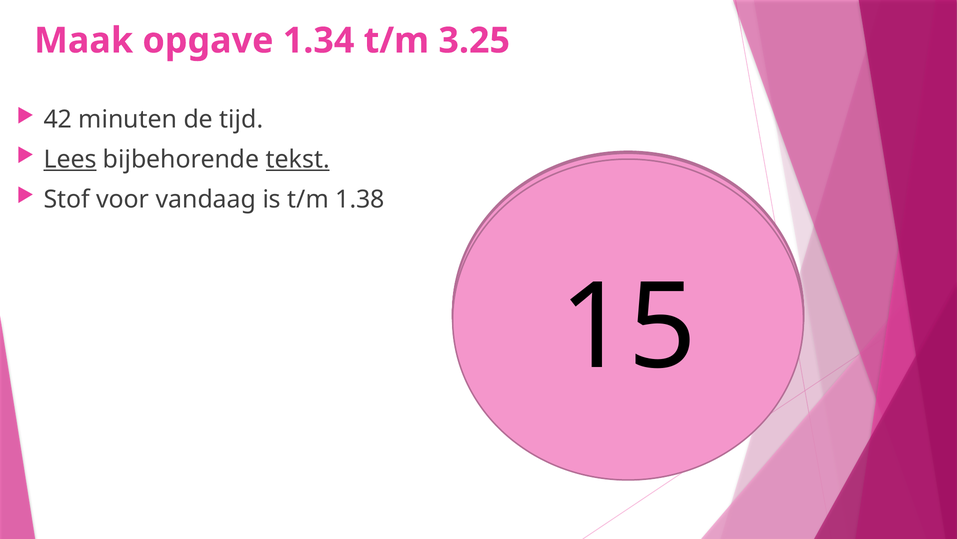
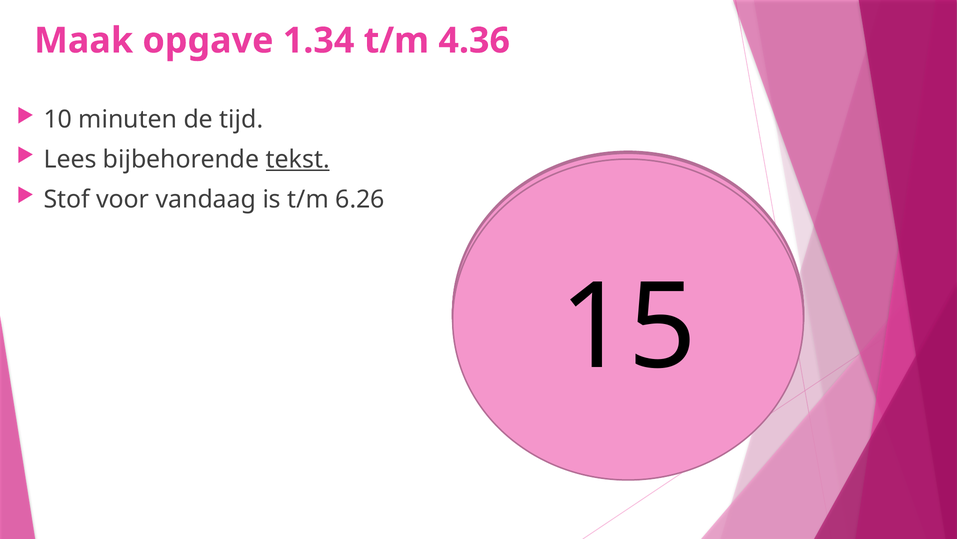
3.25: 3.25 -> 4.36 (474, 41)
42: 42 -> 10 (58, 119)
Lees underline: present -> none (70, 159)
1.38: 1.38 -> 6.26 (360, 199)
